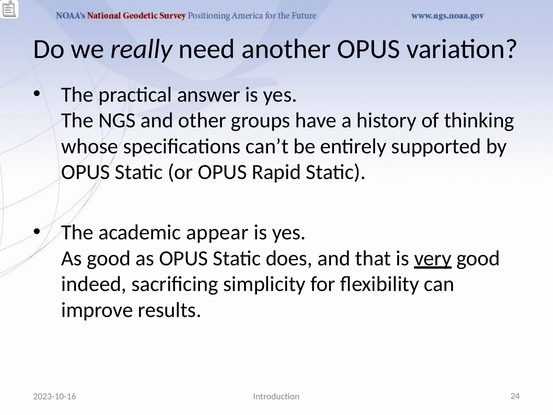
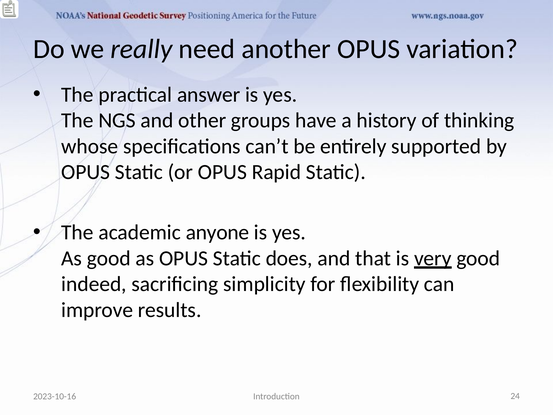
appear: appear -> anyone (218, 232)
